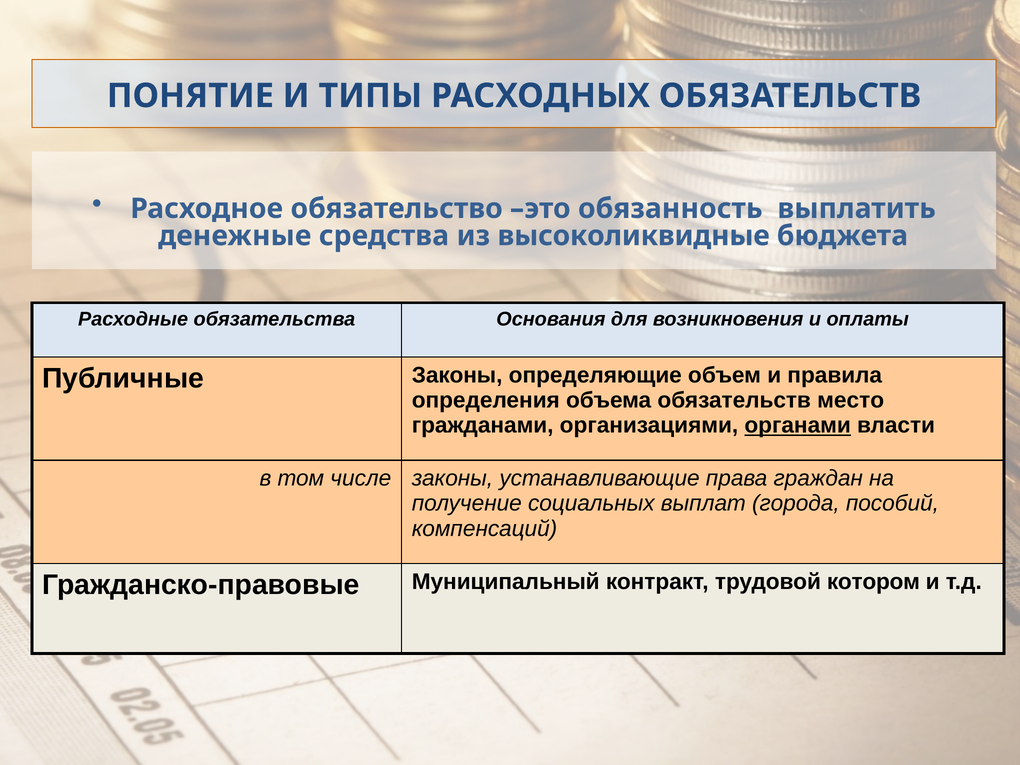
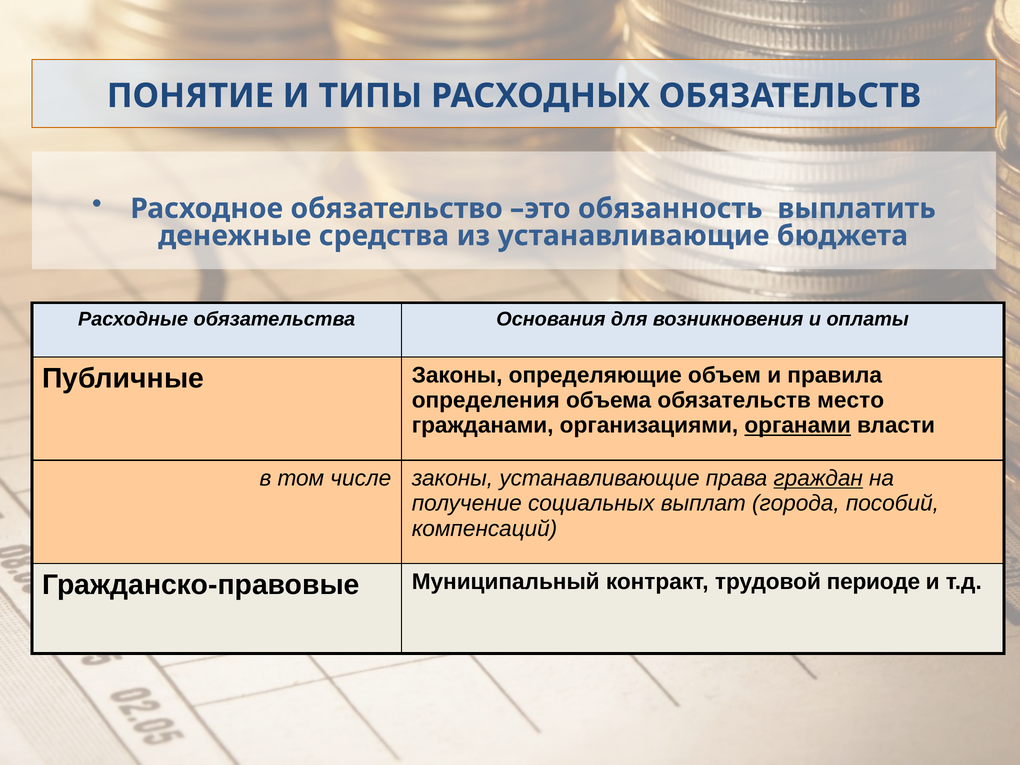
из высоколиквидные: высоколиквидные -> устанавливающие (634, 236)
граждан underline: none -> present (818, 478)
котором: котором -> периоде (873, 582)
